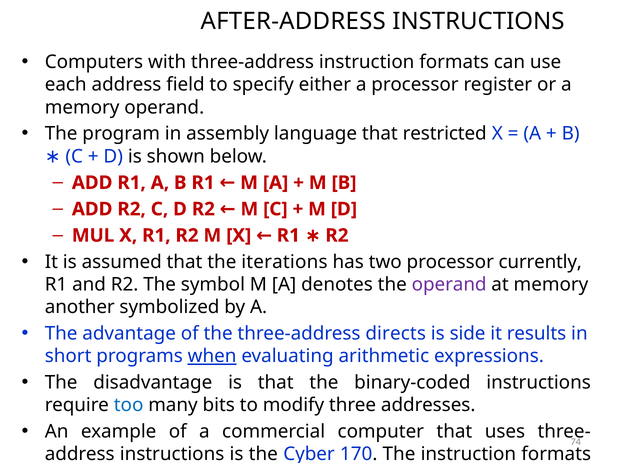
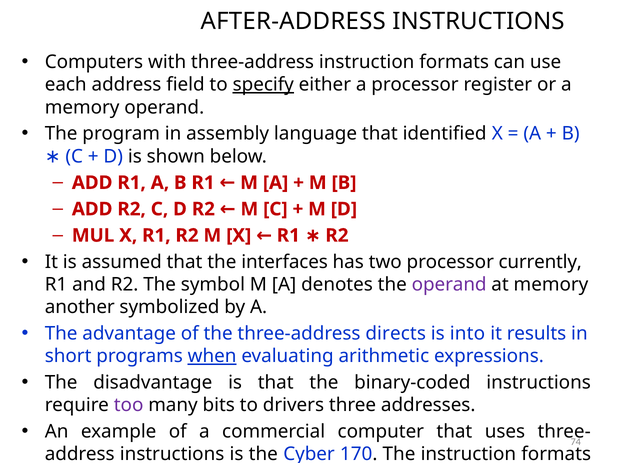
specify underline: none -> present (263, 85)
that restricted: restricted -> identified (445, 134)
iterations: iterations -> interfaces (285, 262)
side: side -> into (467, 334)
too colour: blue -> purple (129, 406)
modify: modify -> drivers (293, 406)
